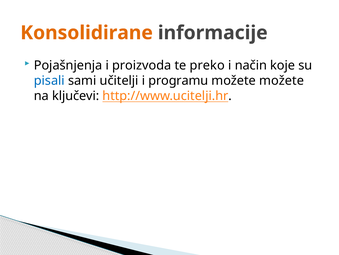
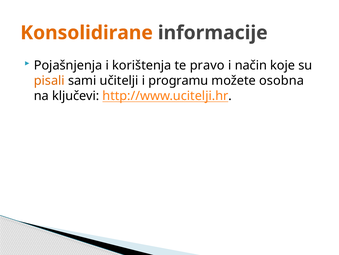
proizvoda: proizvoda -> korištenja (142, 65)
preko: preko -> pravo (207, 65)
pisali colour: blue -> orange (49, 80)
možete možete: možete -> osobna (281, 80)
